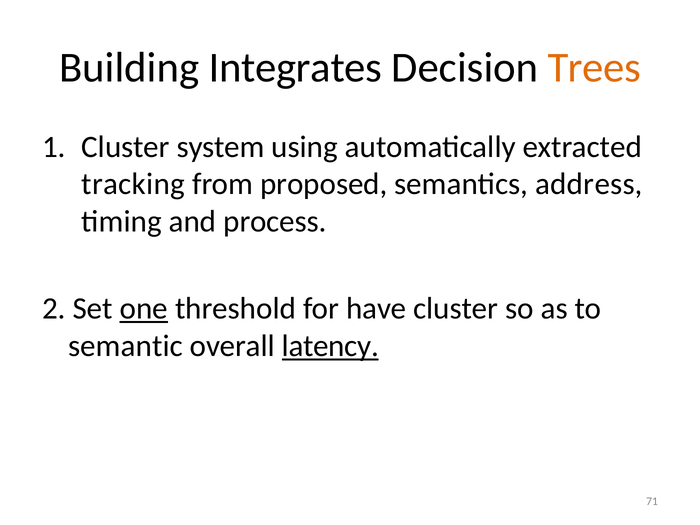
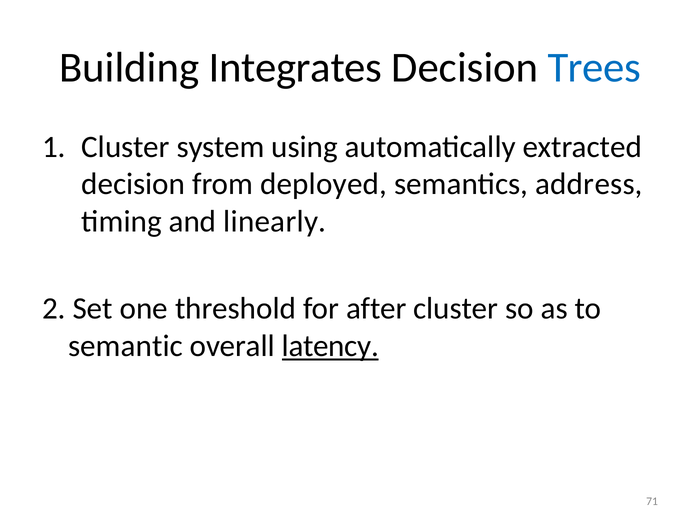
Trees colour: orange -> blue (594, 68)
tracking: tracking -> decision (133, 184)
proposed: proposed -> deployed (324, 184)
process: process -> linearly (275, 222)
one underline: present -> none (144, 309)
have: have -> after (376, 309)
